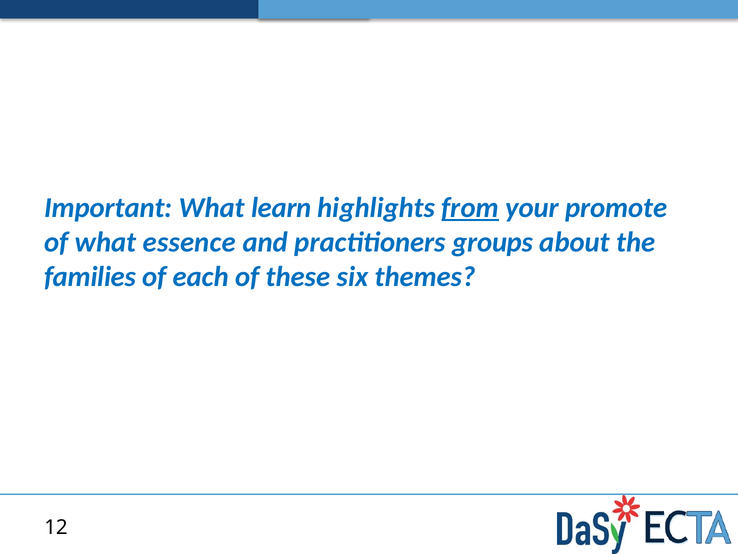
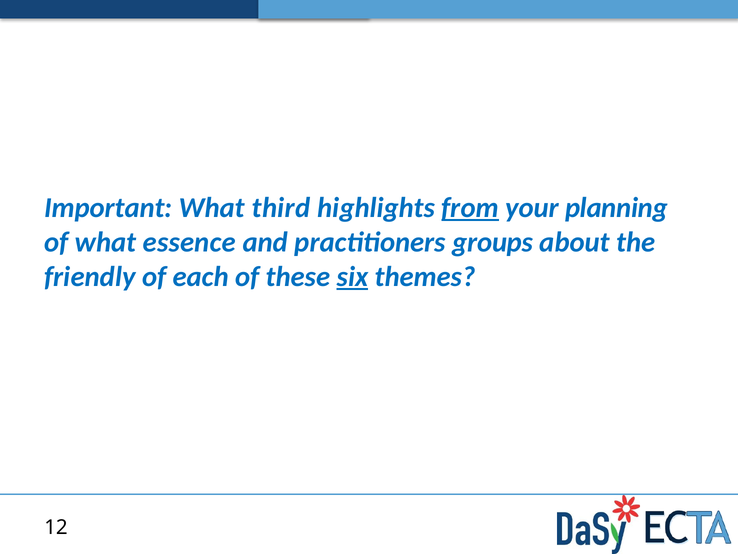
learn: learn -> third (281, 207)
promote: promote -> planning (616, 207)
families: families -> friendly (90, 276)
six underline: none -> present (352, 276)
